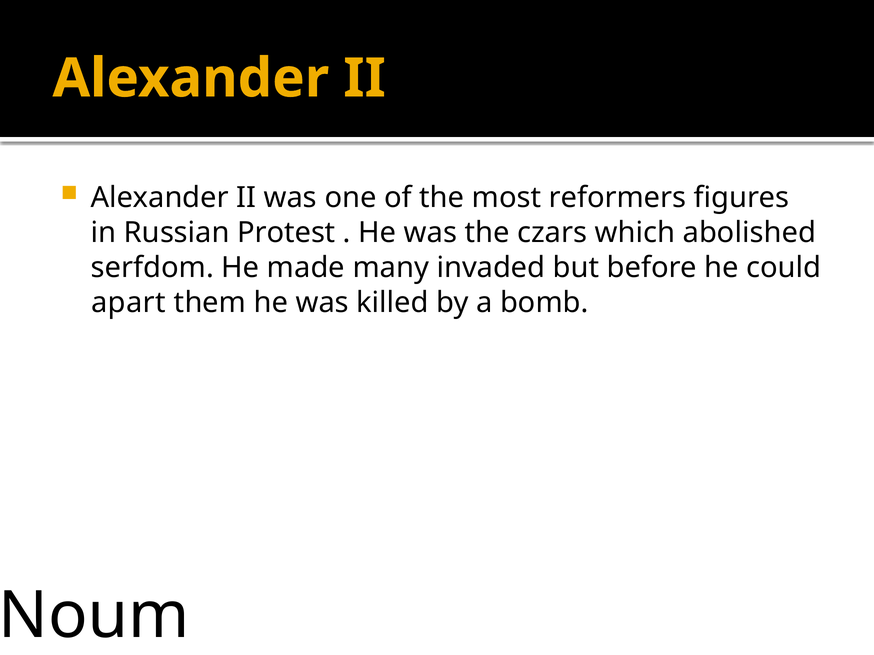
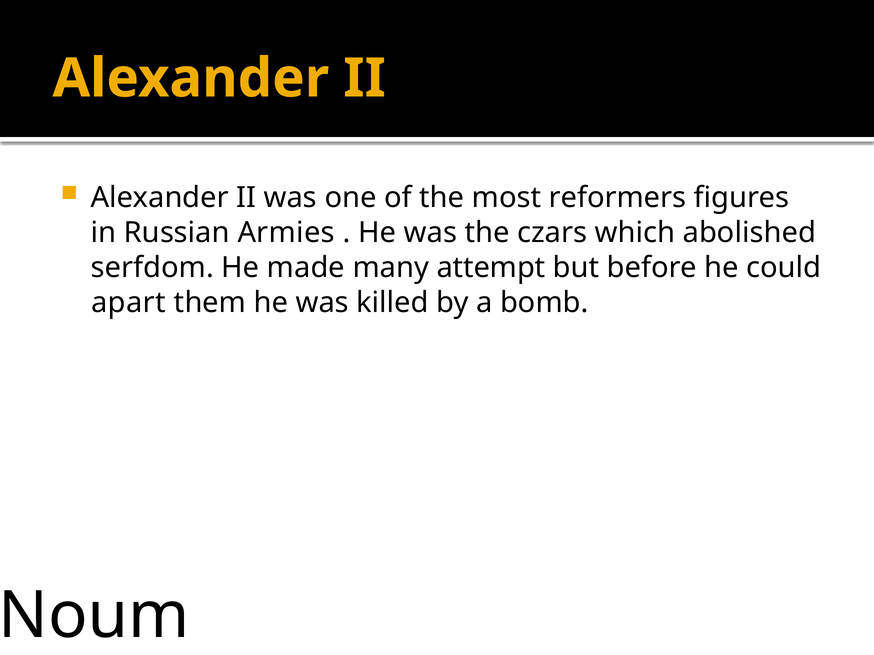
Protest: Protest -> Armies (286, 233)
invaded: invaded -> attempt (491, 268)
